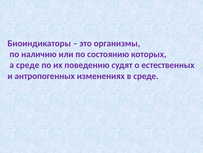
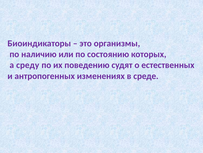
а среде: среде -> среду (28, 65)
